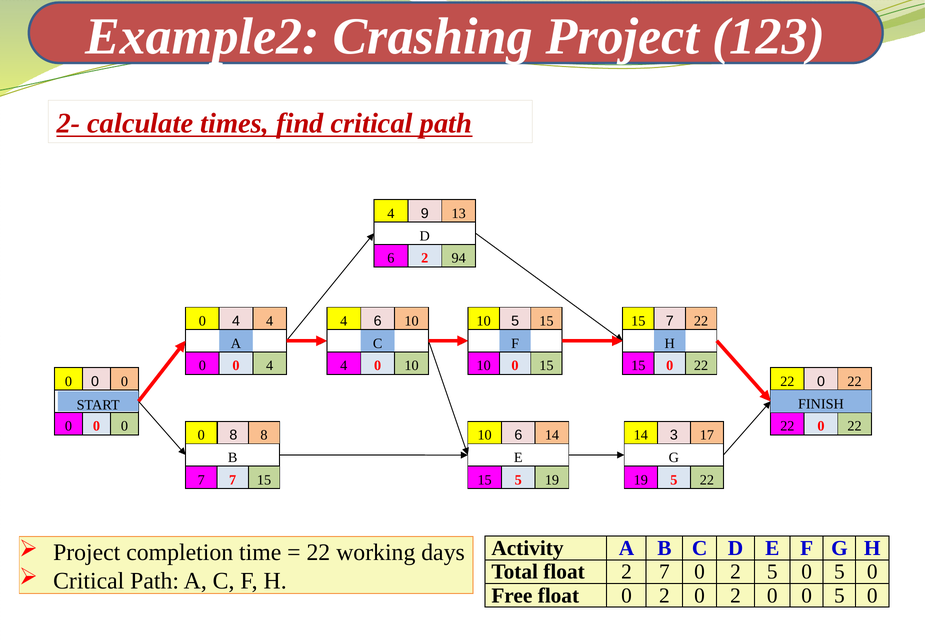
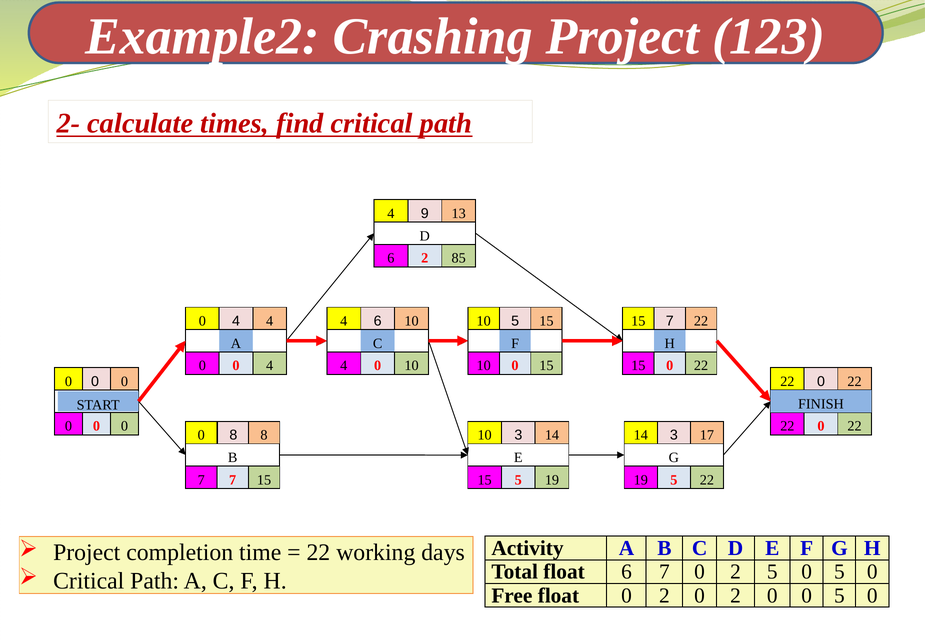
94: 94 -> 85 (459, 258)
10 6: 6 -> 3 (518, 436)
float 2: 2 -> 6 (626, 572)
